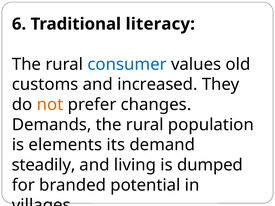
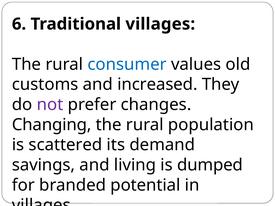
Traditional literacy: literacy -> villages (160, 24)
not colour: orange -> purple (50, 105)
Demands: Demands -> Changing (52, 125)
elements: elements -> scattered (65, 145)
steadily: steadily -> savings (43, 165)
